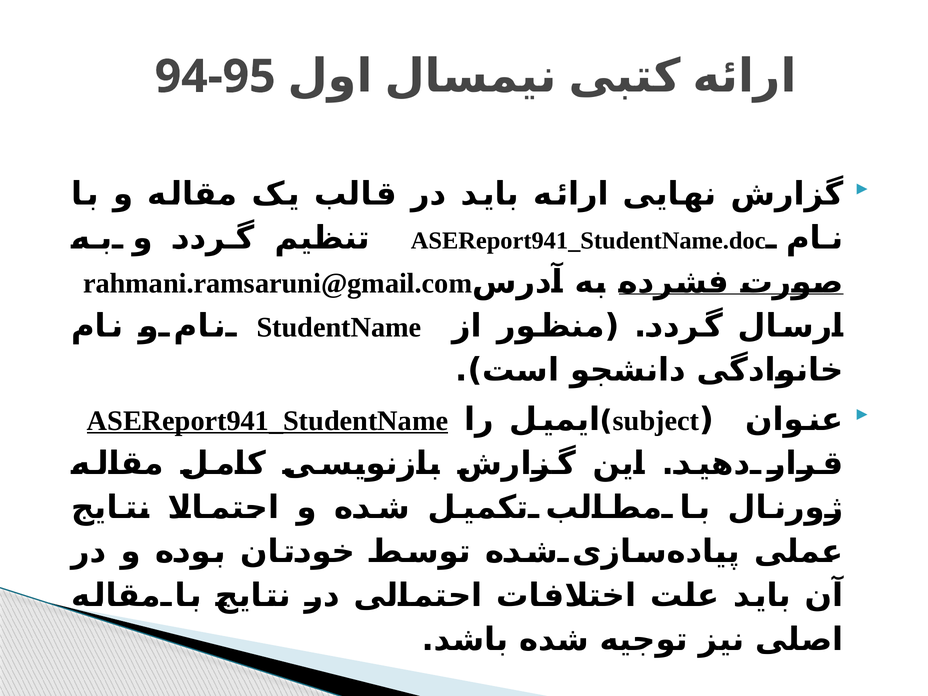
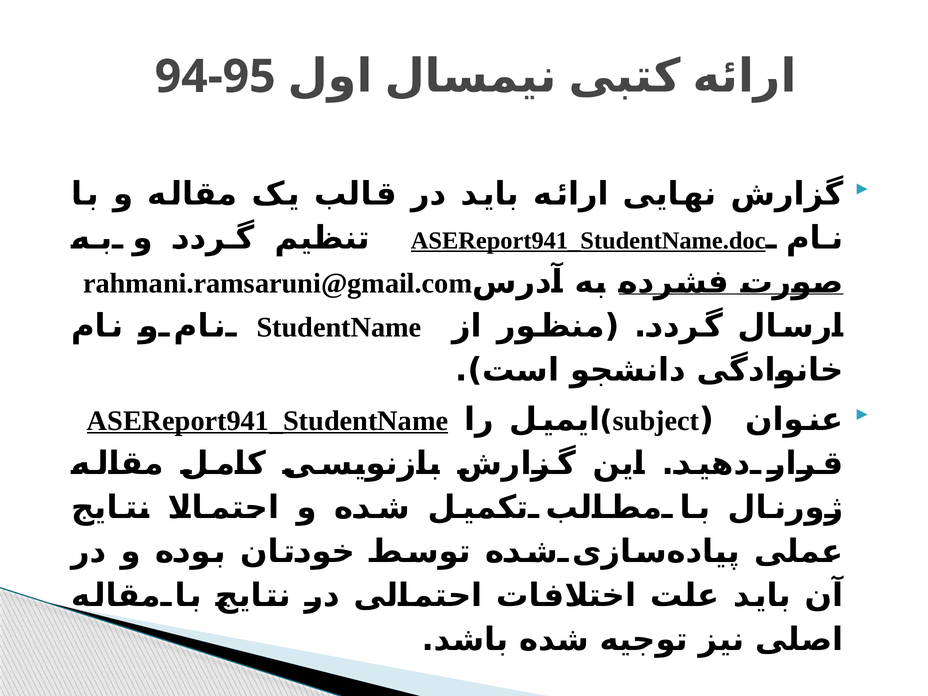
ASEReport941_StudentName.doc underline: none -> present (588, 241)
